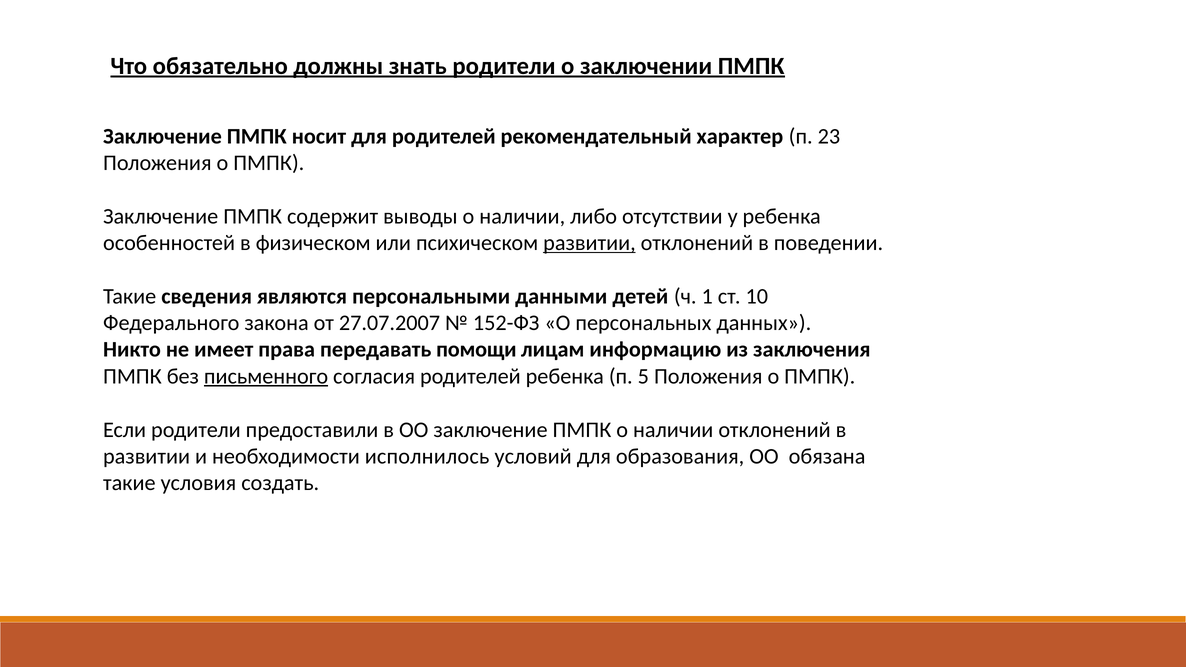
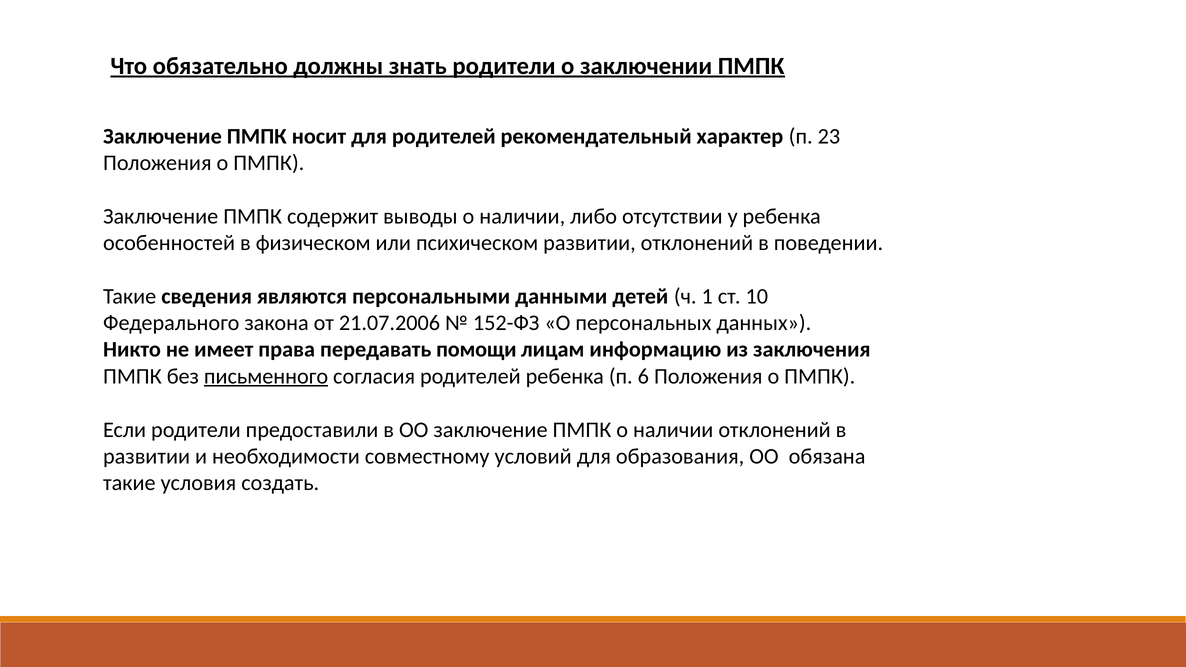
развитии underline: present -> none (589, 243)
27.07.2007: 27.07.2007 -> 21.07.2006 (389, 323)
5: 5 -> 6 (643, 376)
исполнилось: исполнилось -> совместному (427, 456)
